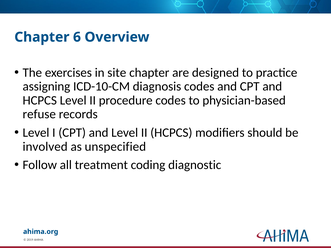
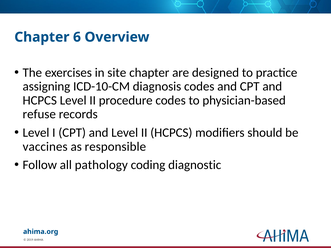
involved: involved -> vaccines (45, 147)
unspecified: unspecified -> responsible (115, 147)
treatment: treatment -> pathology (101, 165)
